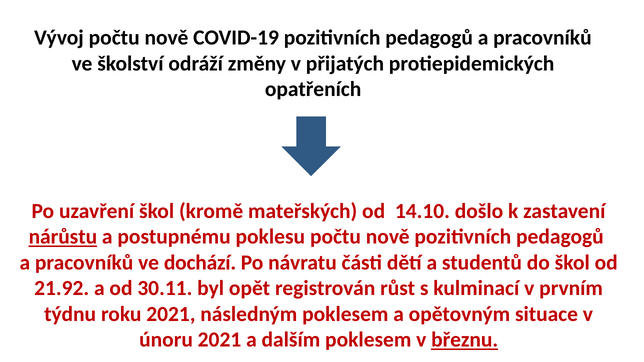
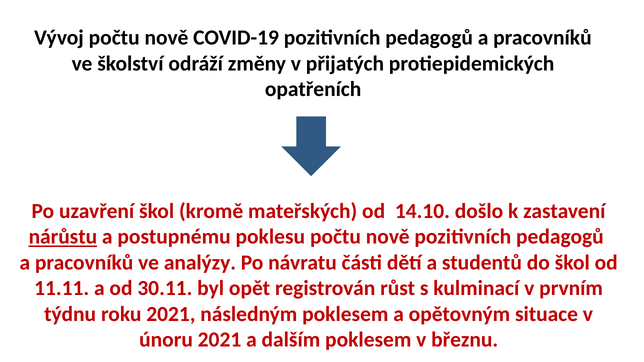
dochází: dochází -> analýzy (200, 263)
21.92: 21.92 -> 11.11 (62, 289)
březnu underline: present -> none (465, 340)
